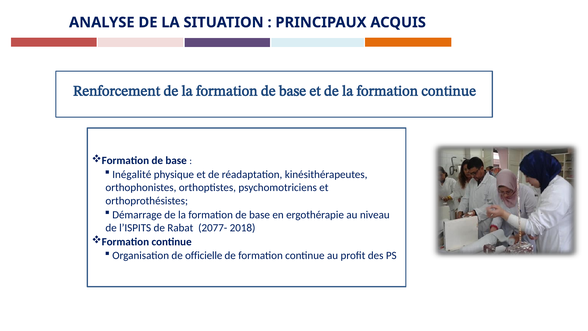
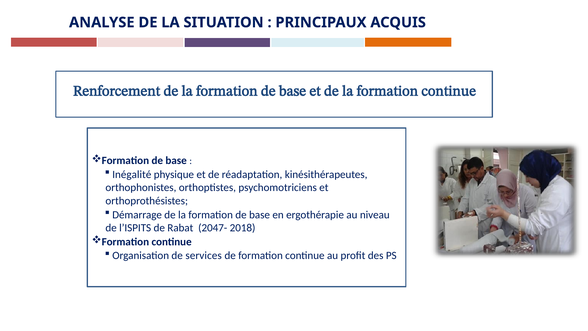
2077-: 2077- -> 2047- (213, 228)
officielle: officielle -> services (204, 255)
